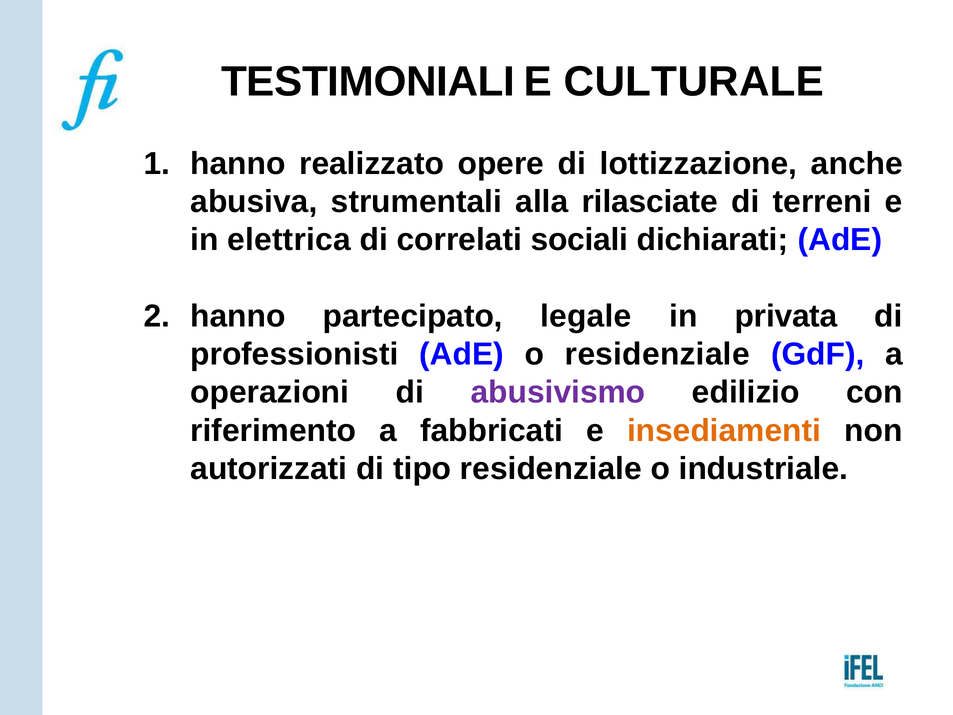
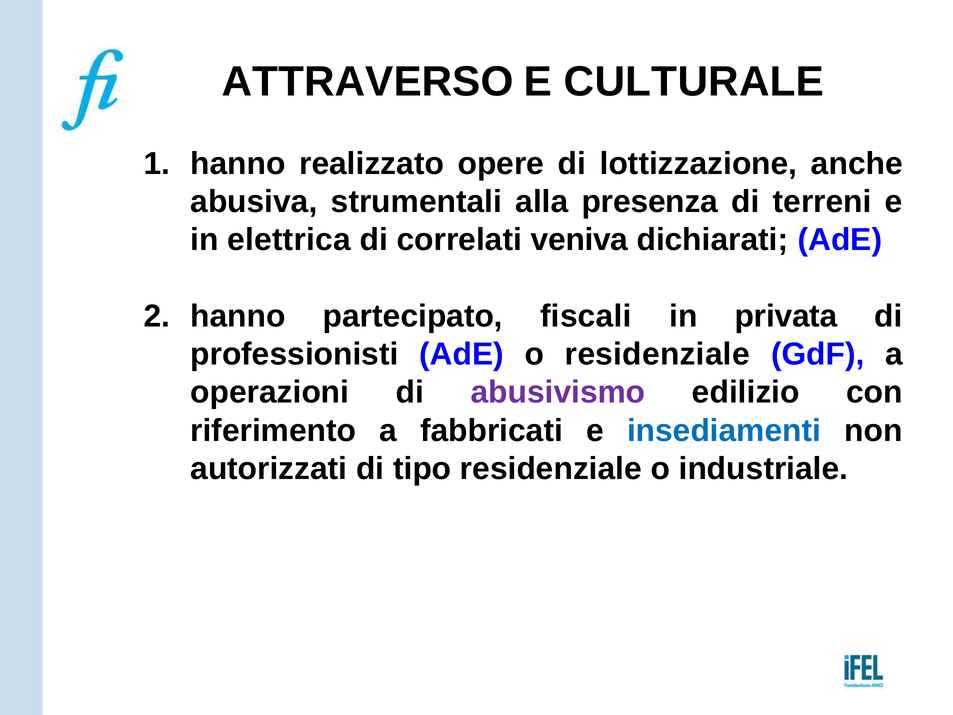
TESTIMONIALI: TESTIMONIALI -> ATTRAVERSO (368, 82)
rilasciate: rilasciate -> presenza (650, 202)
sociali: sociali -> veniva (579, 240)
legale: legale -> fiscali (586, 316)
insediamenti colour: orange -> blue (724, 430)
